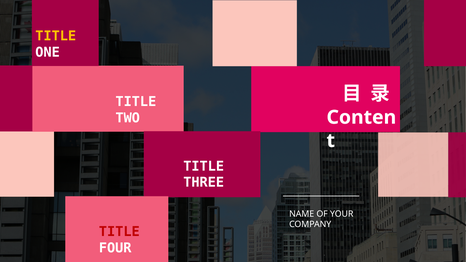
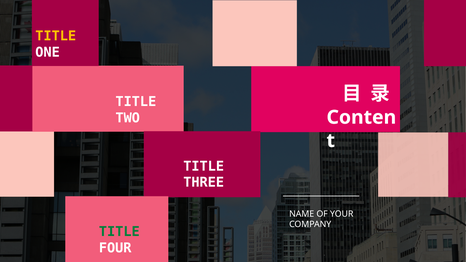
TITLE colour: red -> green (119, 232)
